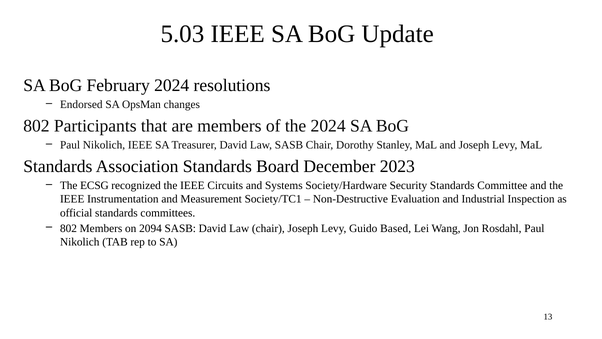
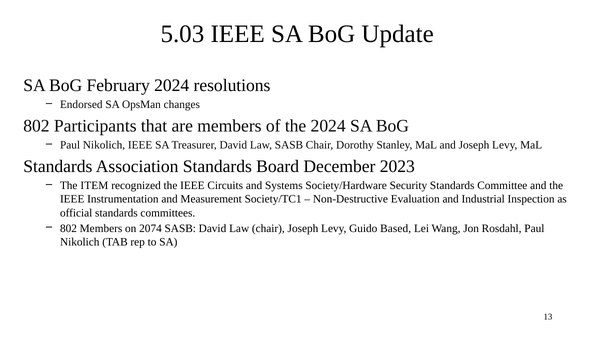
ECSG: ECSG -> ITEM (94, 185)
2094: 2094 -> 2074 (151, 228)
